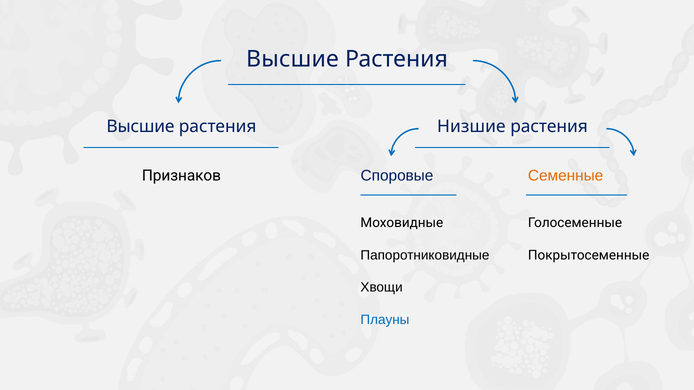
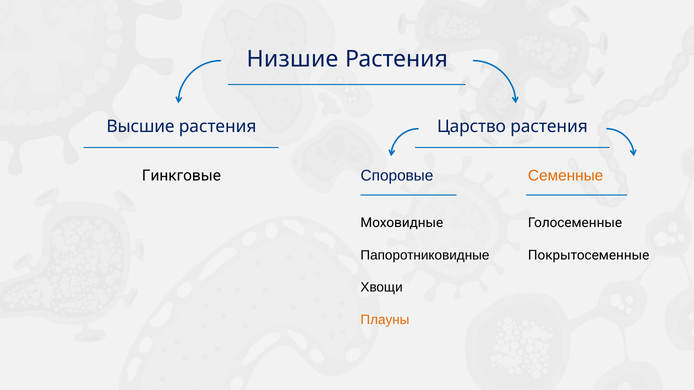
Высшие: Высшие -> Низшие (292, 59)
Низшие: Низшие -> Царство (471, 127)
Признаков: Признаков -> Гинкговые (181, 176)
Плауны colour: blue -> orange (385, 320)
